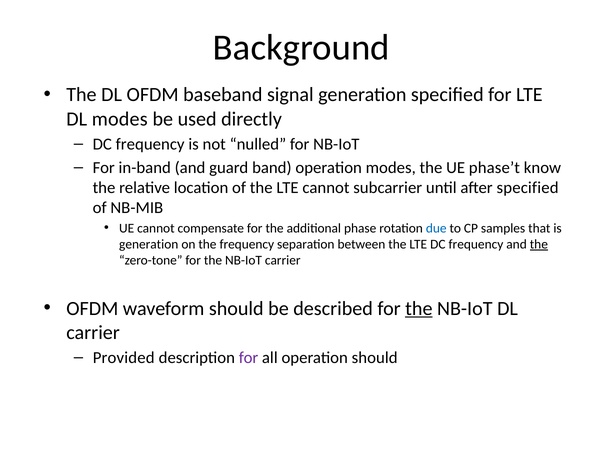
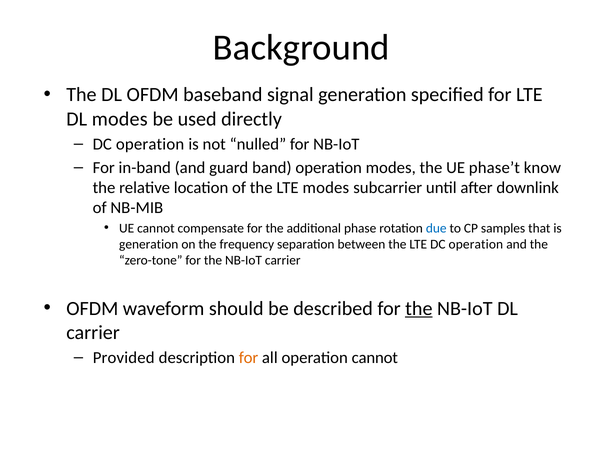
frequency: frequency -> operation (150, 144)
LTE cannot: cannot -> modes (326, 188)
after specified: specified -> downlink (528, 188)
LTE DC frequency: frequency -> operation (476, 244)
the underline: present -> none (539, 244)
for colour: purple -> orange (249, 358)
operation should: should -> cannot (375, 358)
